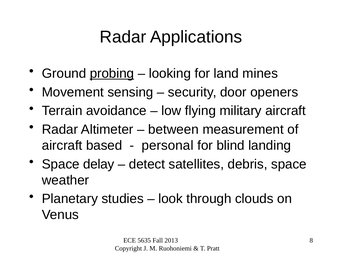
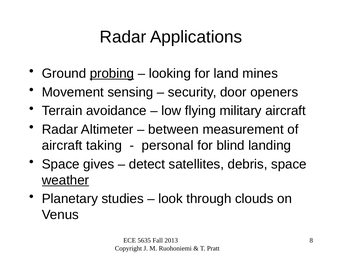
based: based -> taking (104, 145)
delay: delay -> gives (99, 164)
weather underline: none -> present (66, 180)
